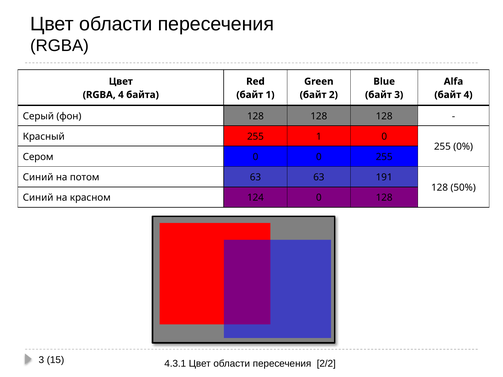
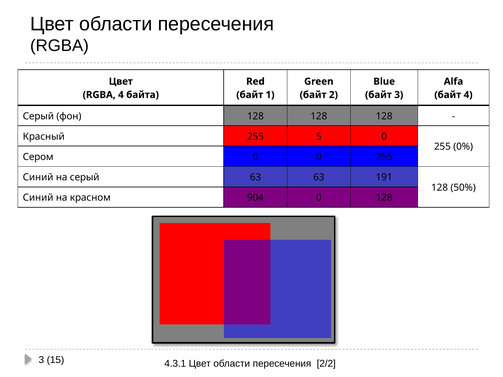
255 1: 1 -> 5 (319, 137)
на потом: потом -> серый (85, 177)
124: 124 -> 904 (255, 198)
